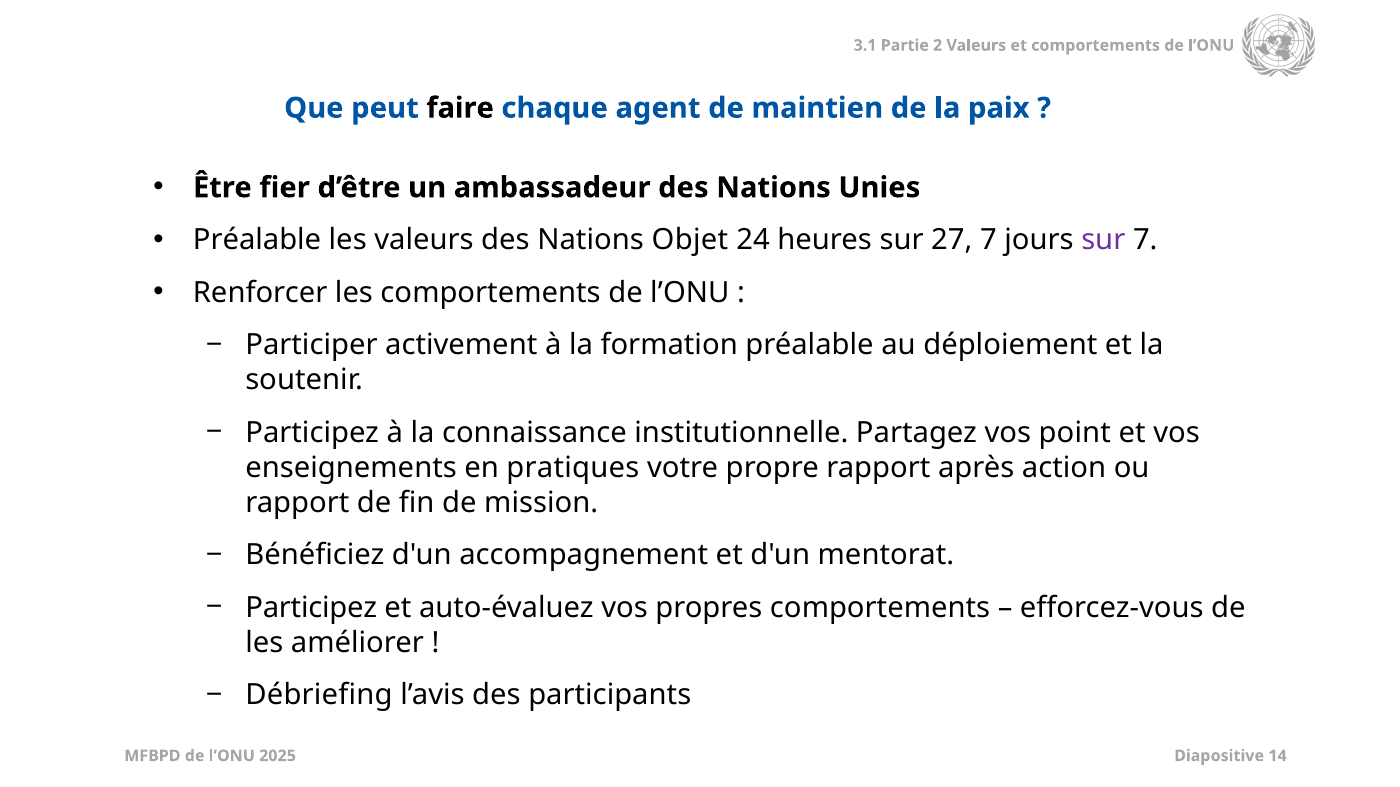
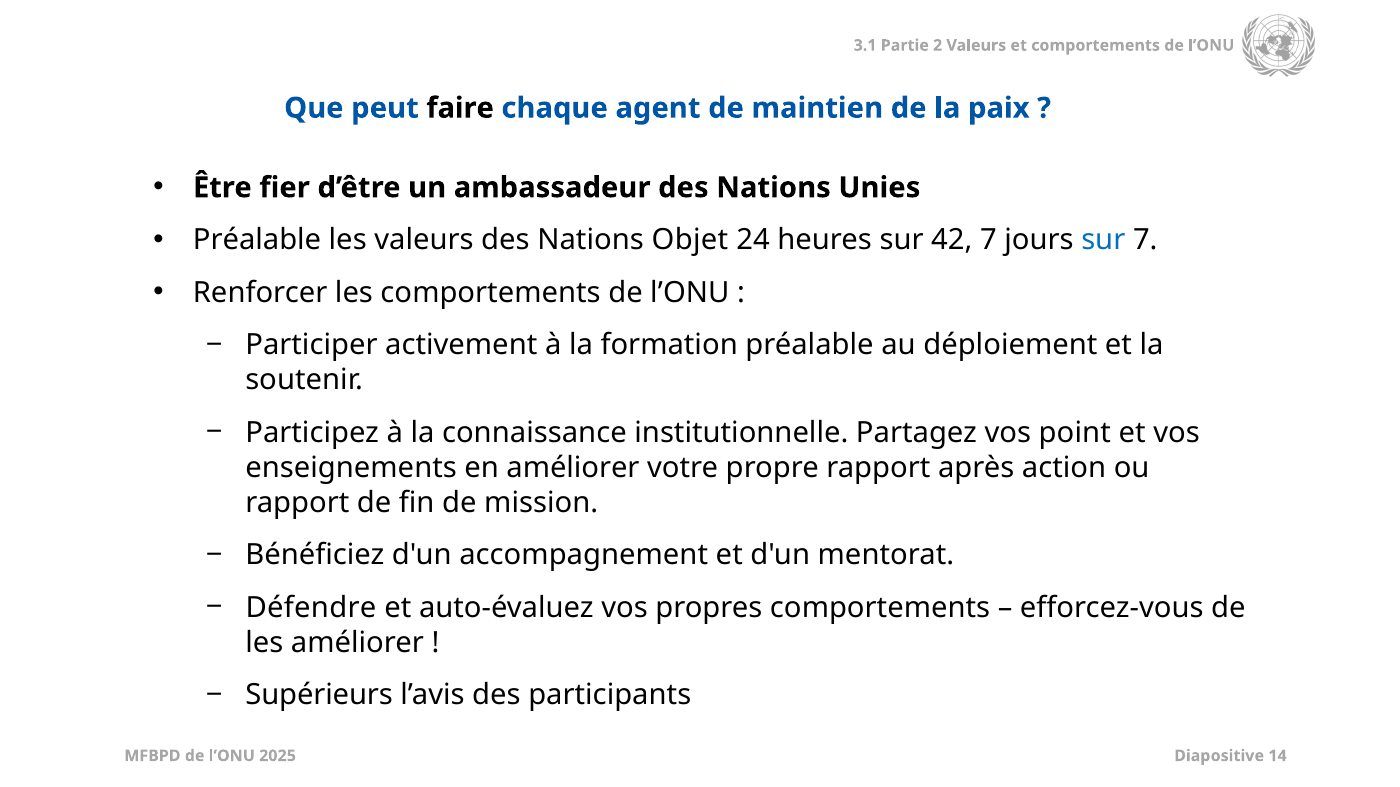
27: 27 -> 42 (952, 240)
sur colour: purple -> blue (1103, 240)
en pratiques: pratiques -> améliorer (573, 468)
Participez: Participez -> Défendre (311, 608)
Débriefing: Débriefing -> Supérieurs (319, 696)
